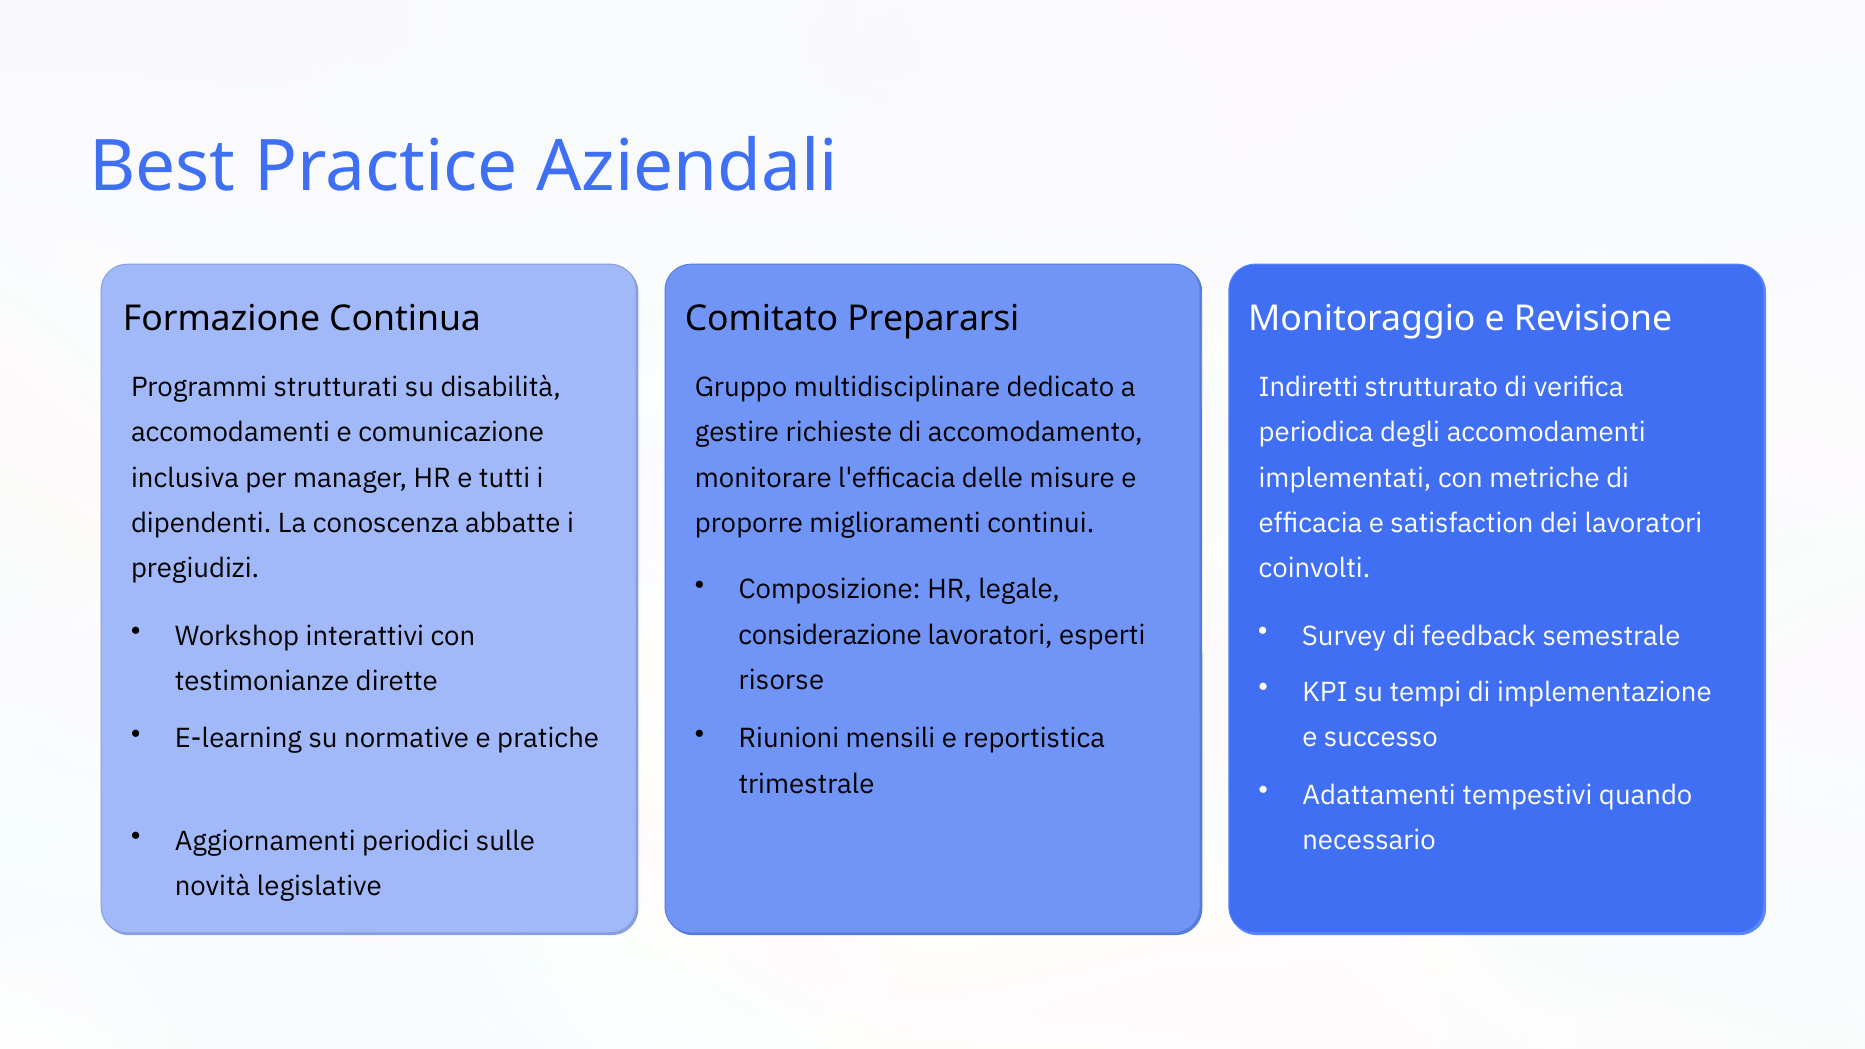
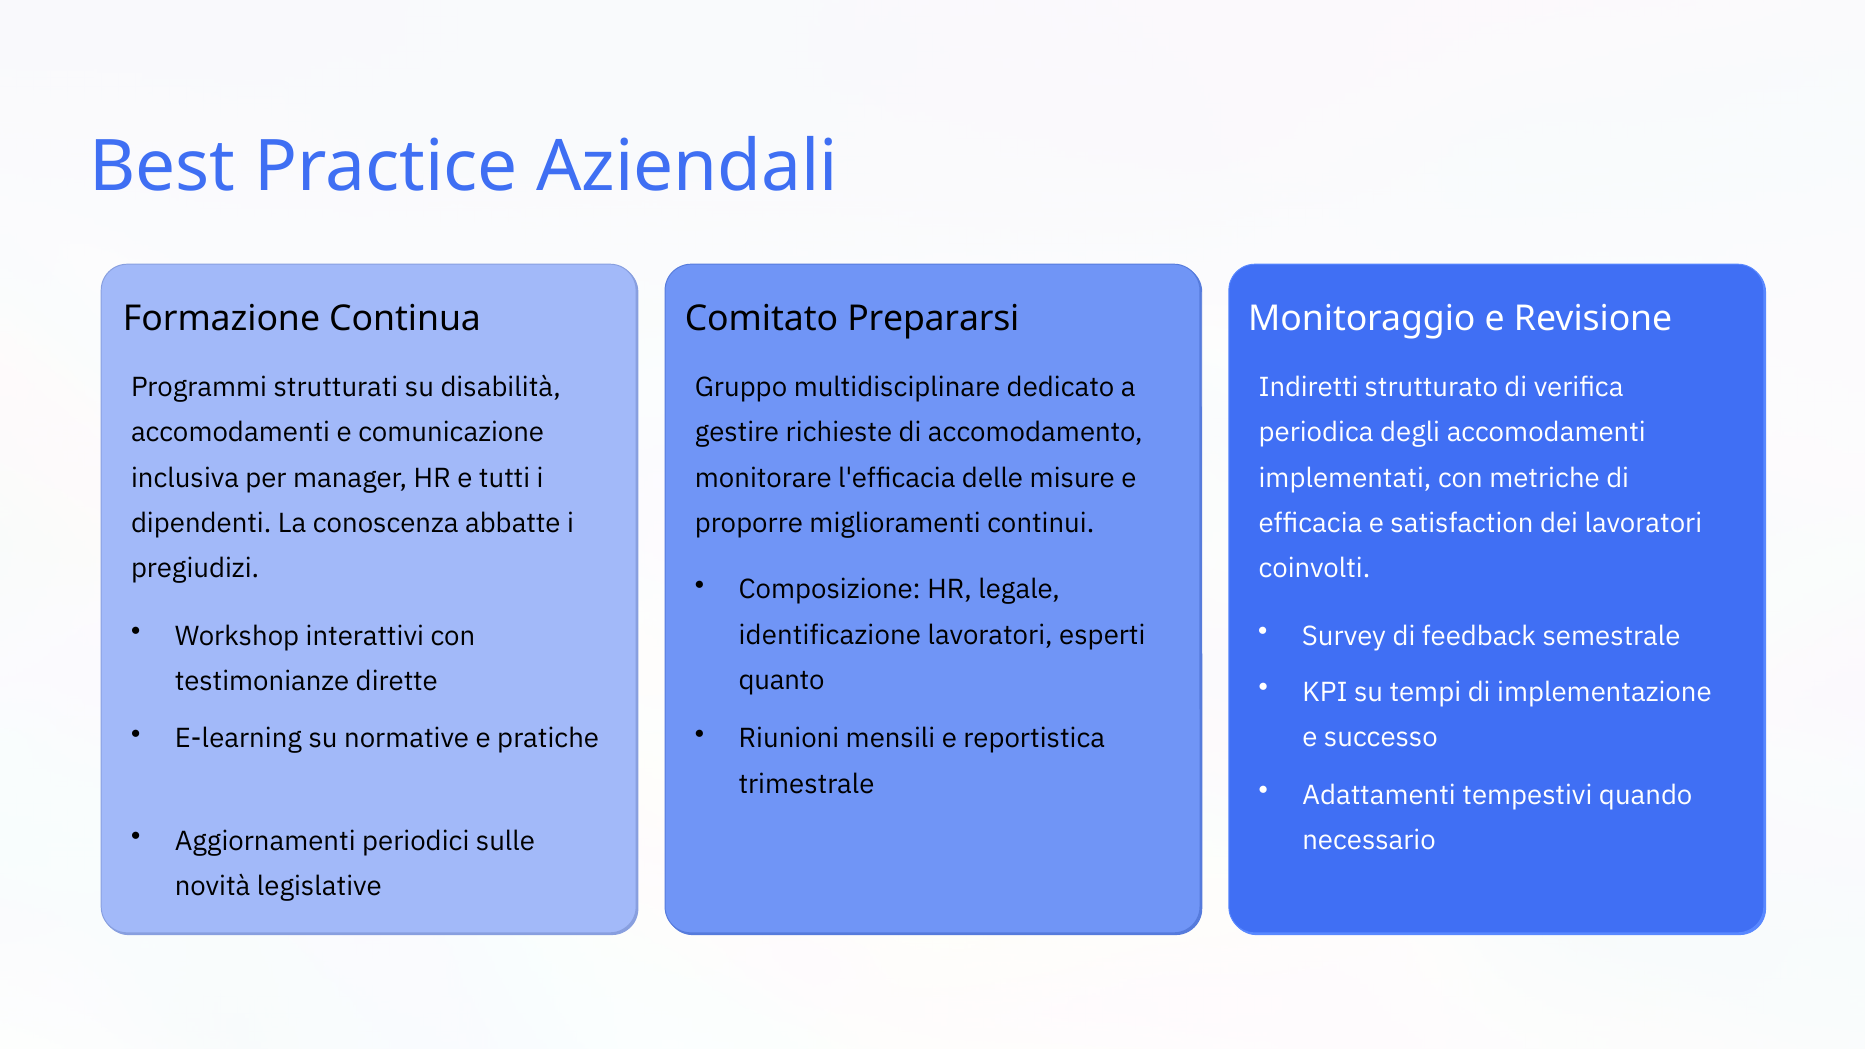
considerazione: considerazione -> identificazione (830, 635)
risorse: risorse -> quanto (782, 680)
